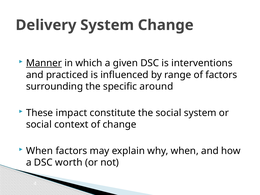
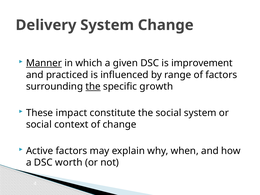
interventions: interventions -> improvement (202, 63)
the underline: none -> present (93, 87)
around: around -> growth (156, 87)
When: When -> Active (40, 151)
